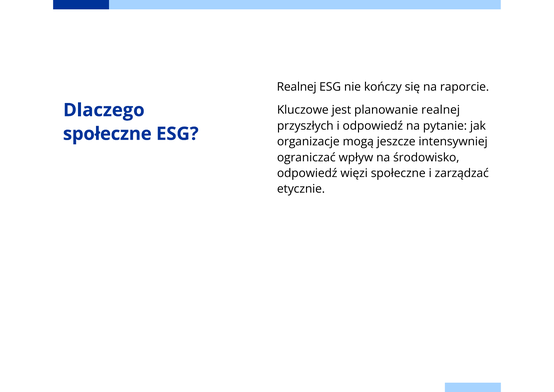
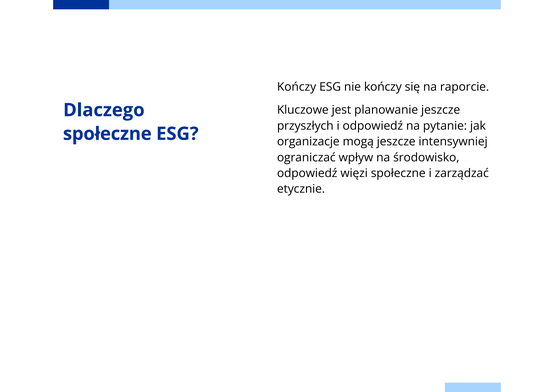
Realnej: Realnej -> Kończy (297, 87)
planowanie realnej: realnej -> jeszcze (441, 110)
